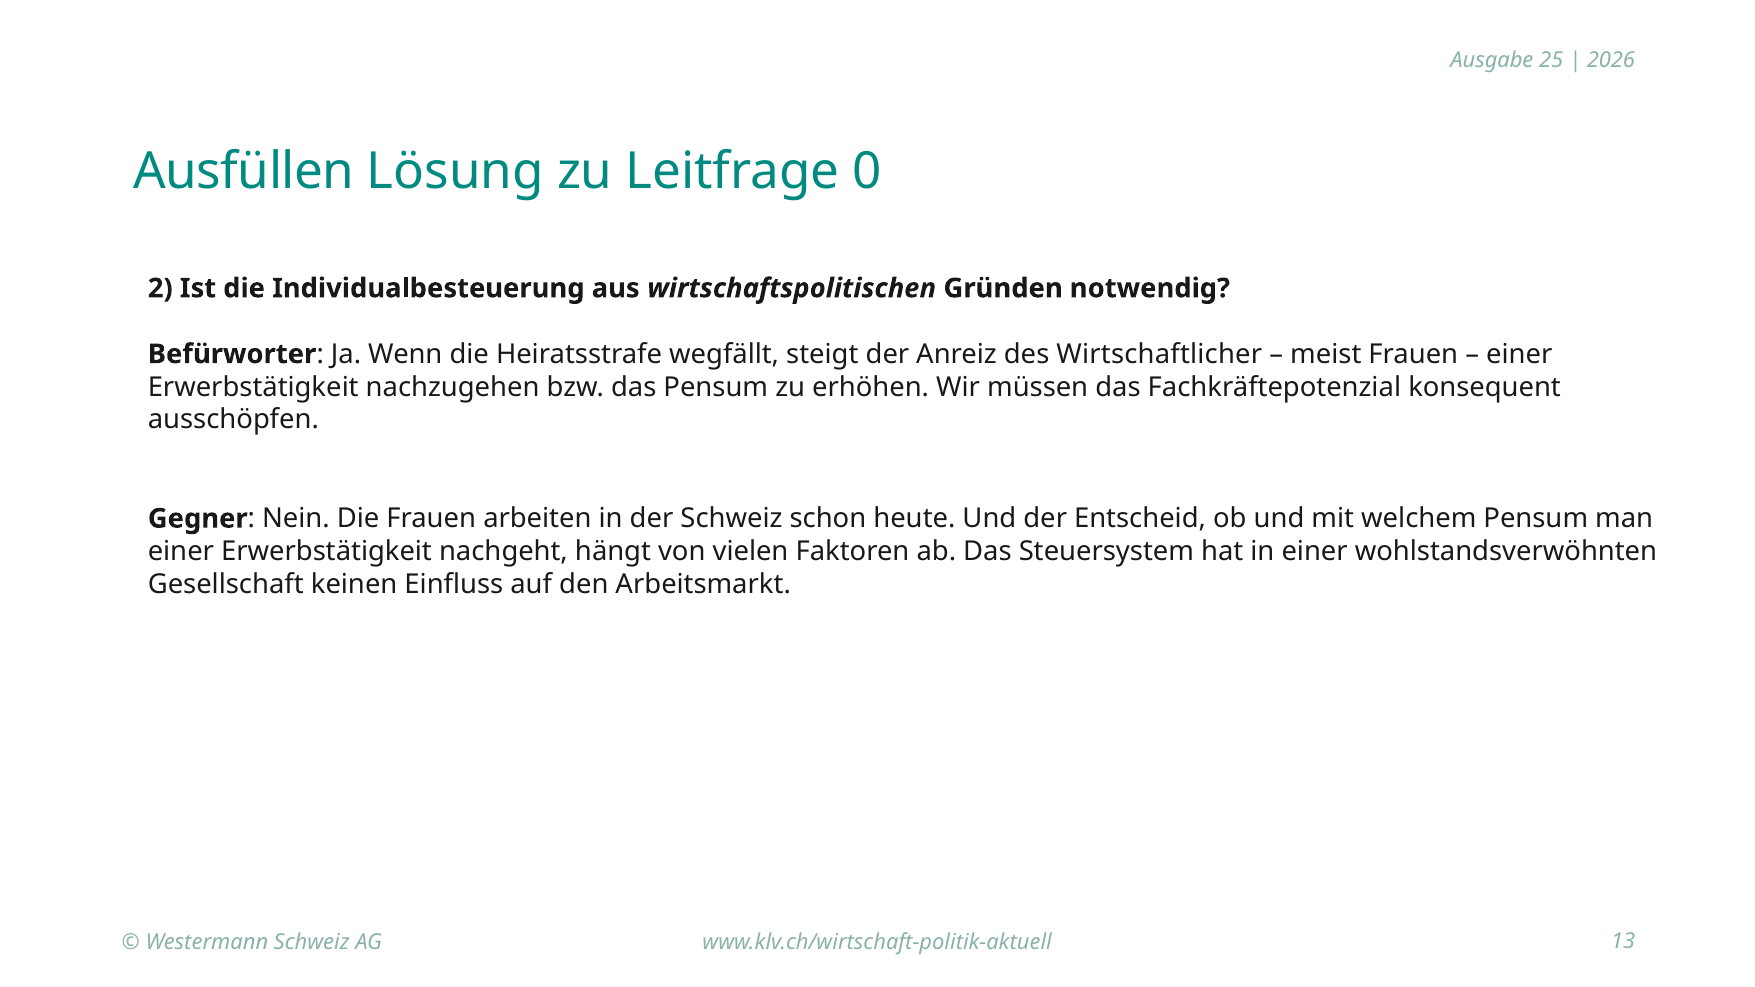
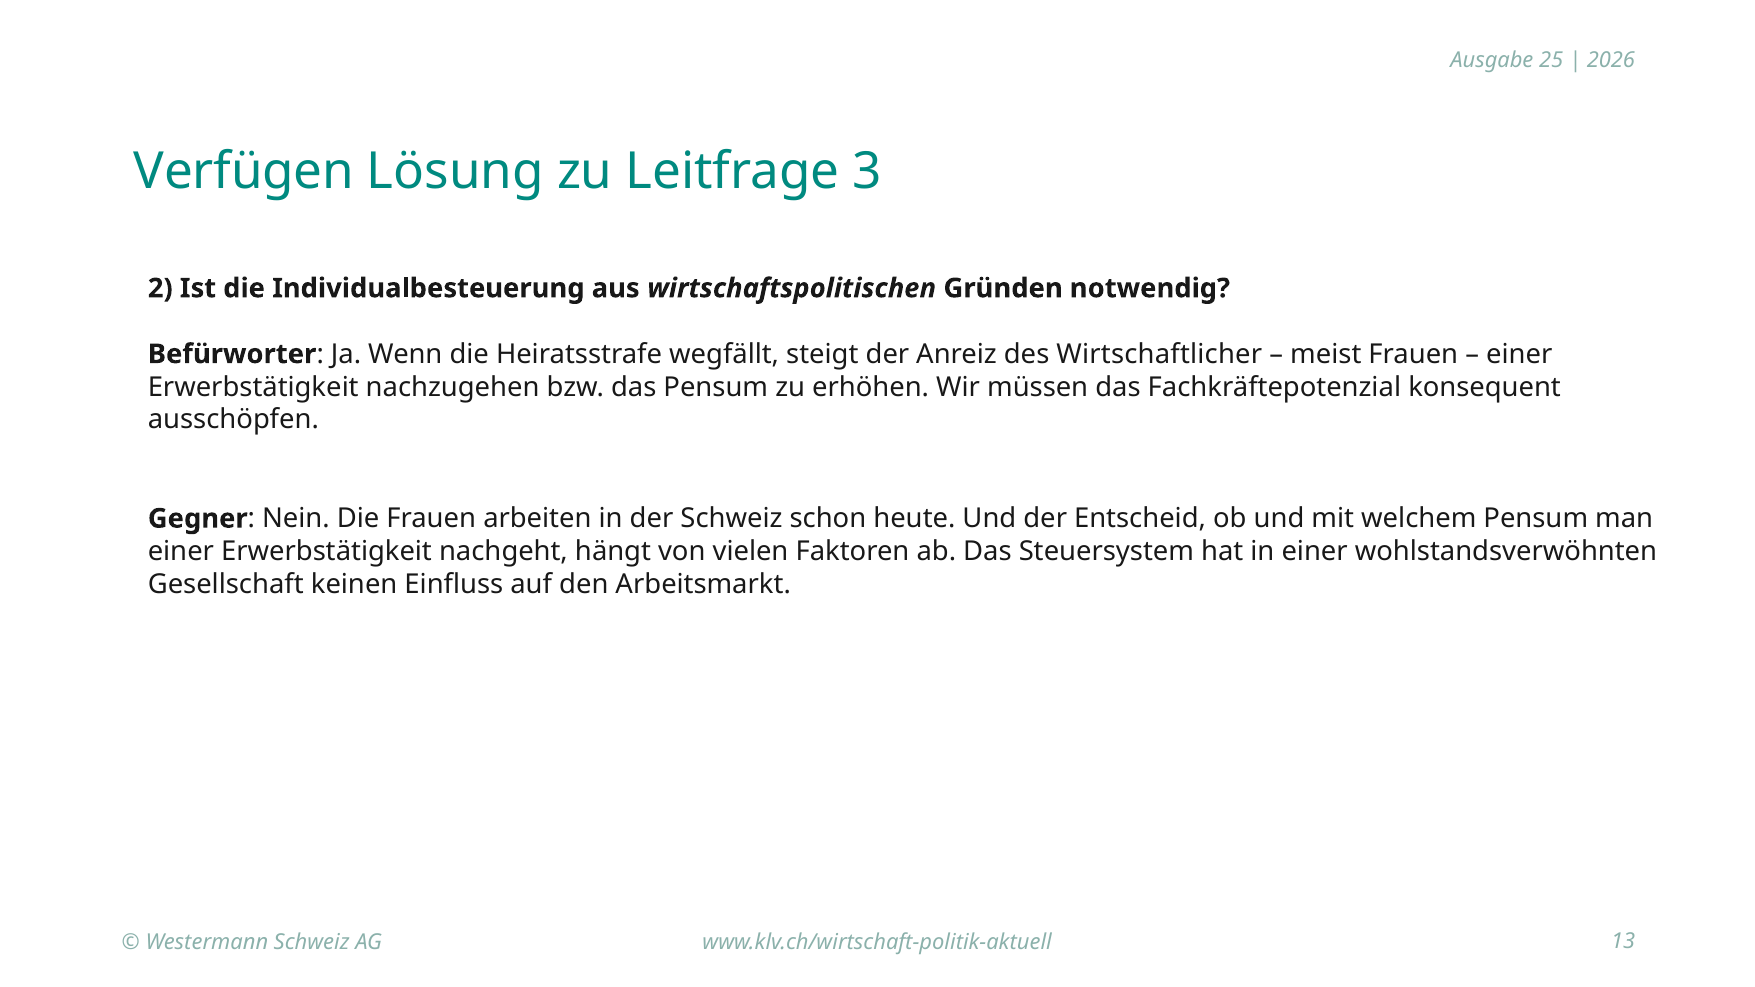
Ausfüllen: Ausfüllen -> Verfügen (244, 172)
0: 0 -> 3 (867, 172)
